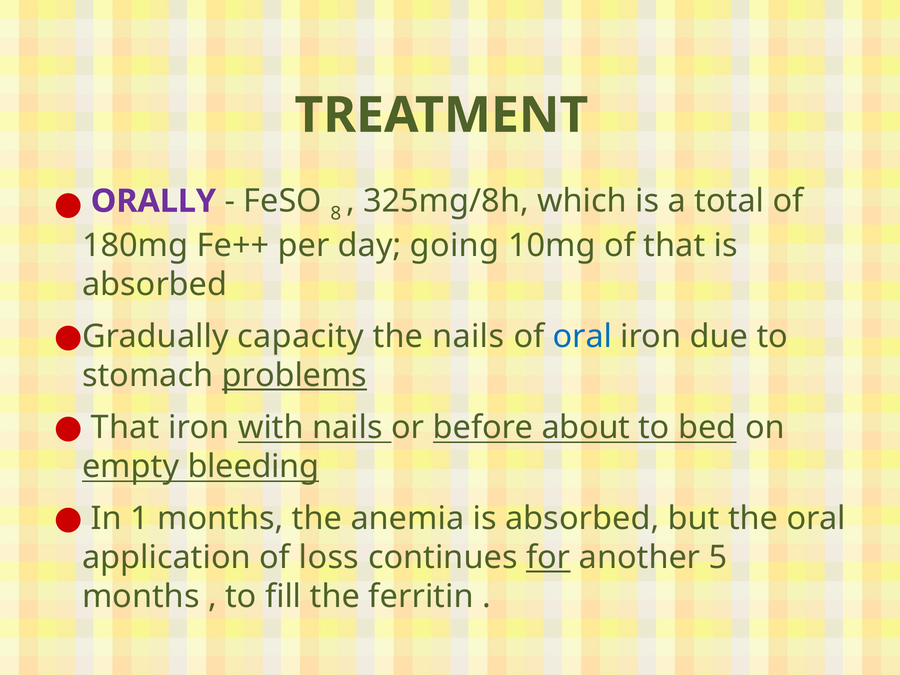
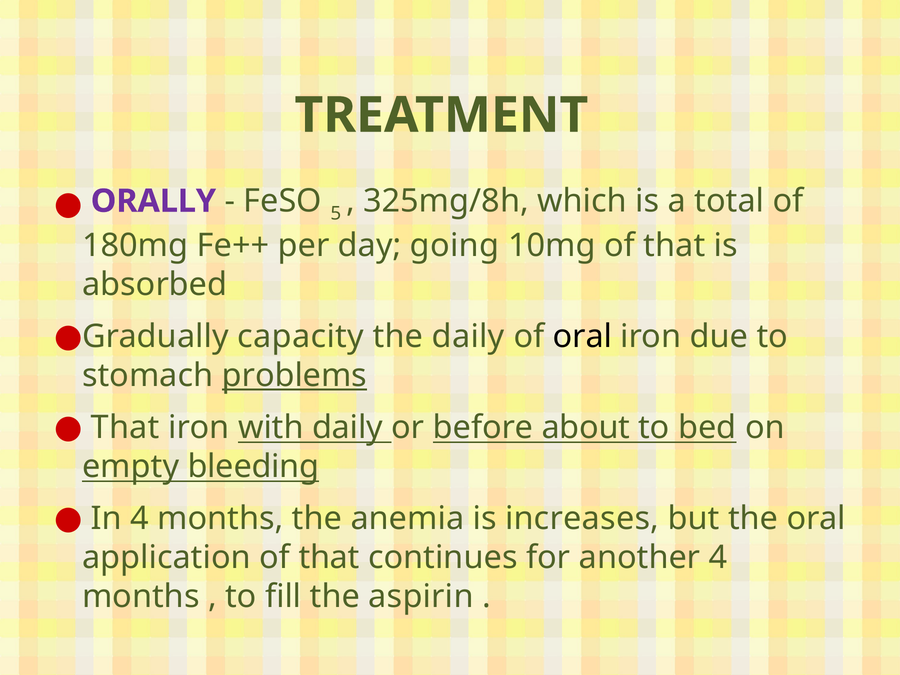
8: 8 -> 5 (336, 214)
the nails: nails -> daily (468, 336)
oral colour: blue -> black (582, 336)
with nails: nails -> daily (348, 427)
In 1: 1 -> 4 (140, 518)
anemia is absorbed: absorbed -> increases (582, 518)
application of loss: loss -> that (329, 557)
for underline: present -> none (548, 557)
another 5: 5 -> 4 (718, 557)
ferritin: ferritin -> aspirin (421, 596)
